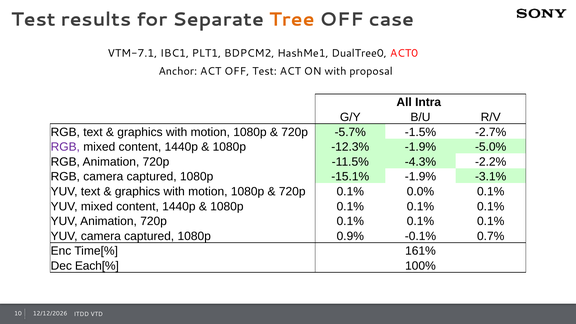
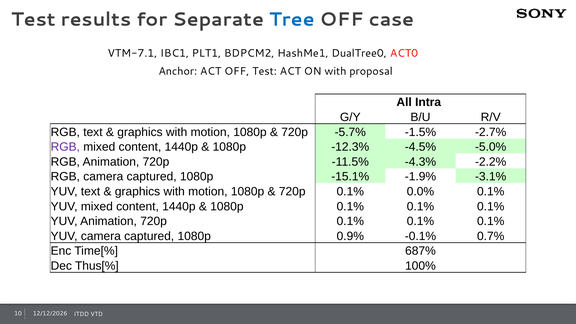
Tree colour: orange -> blue (292, 19)
-12.3% -1.9%: -1.9% -> -4.5% (420, 147)
161%: 161% -> 687% (420, 251)
Each[%: Each[% -> Thus[% (97, 266)
